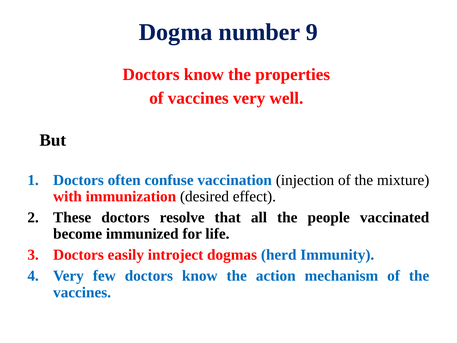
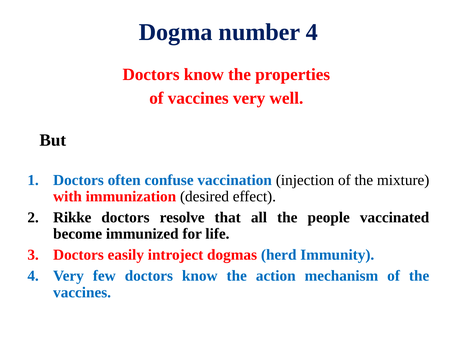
number 9: 9 -> 4 (312, 32)
These: These -> Rikke (72, 217)
